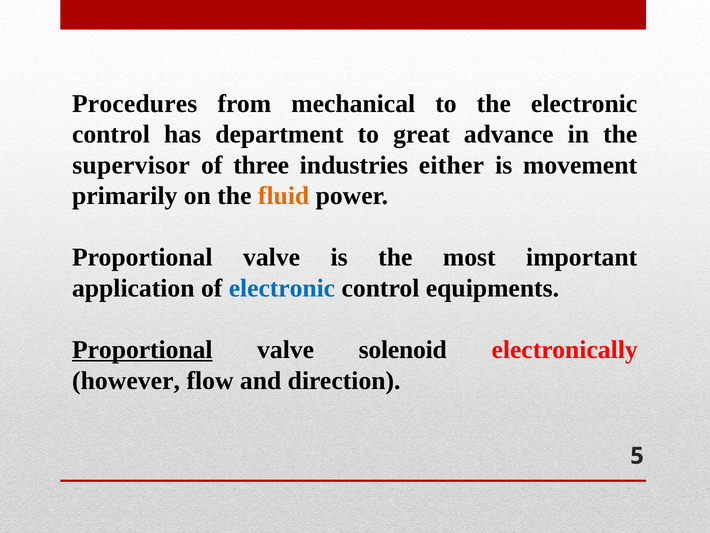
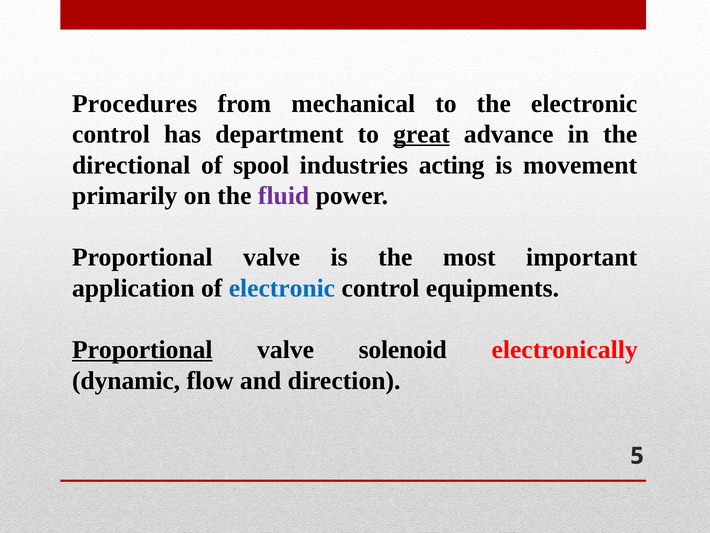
great underline: none -> present (421, 134)
supervisor: supervisor -> directional (131, 165)
three: three -> spool (261, 165)
either: either -> acting (452, 165)
fluid colour: orange -> purple (284, 196)
however: however -> dynamic (126, 380)
